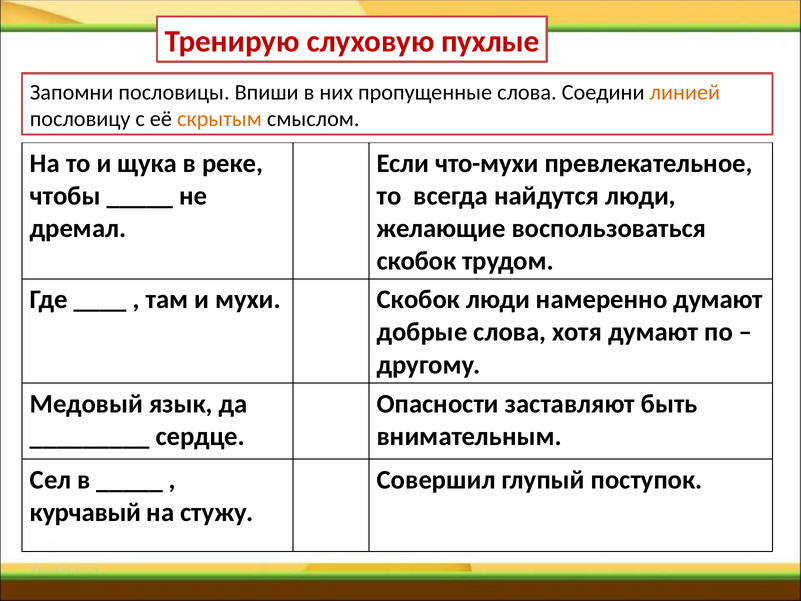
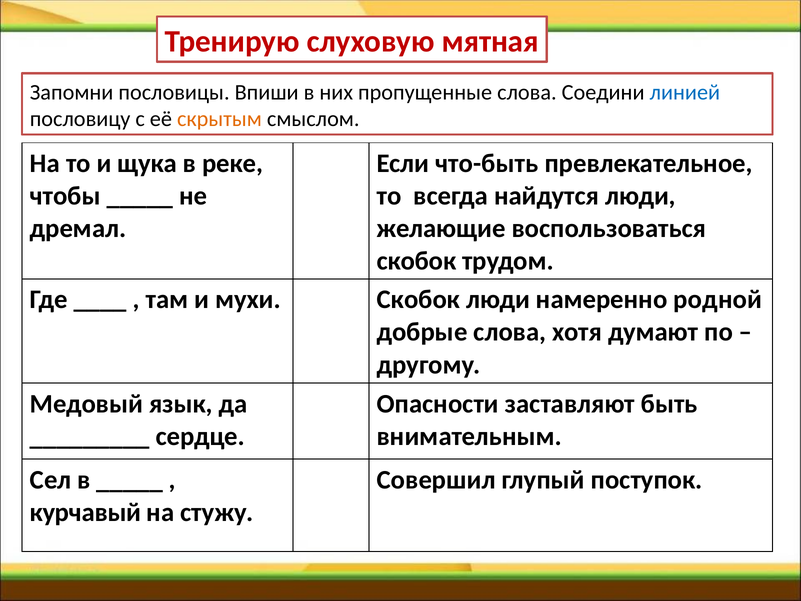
пухлые: пухлые -> мятная (490, 41)
линией colour: orange -> blue (685, 92)
что-мухи: что-мухи -> что-быть (487, 163)
намеренно думают: думают -> родной (718, 299)
